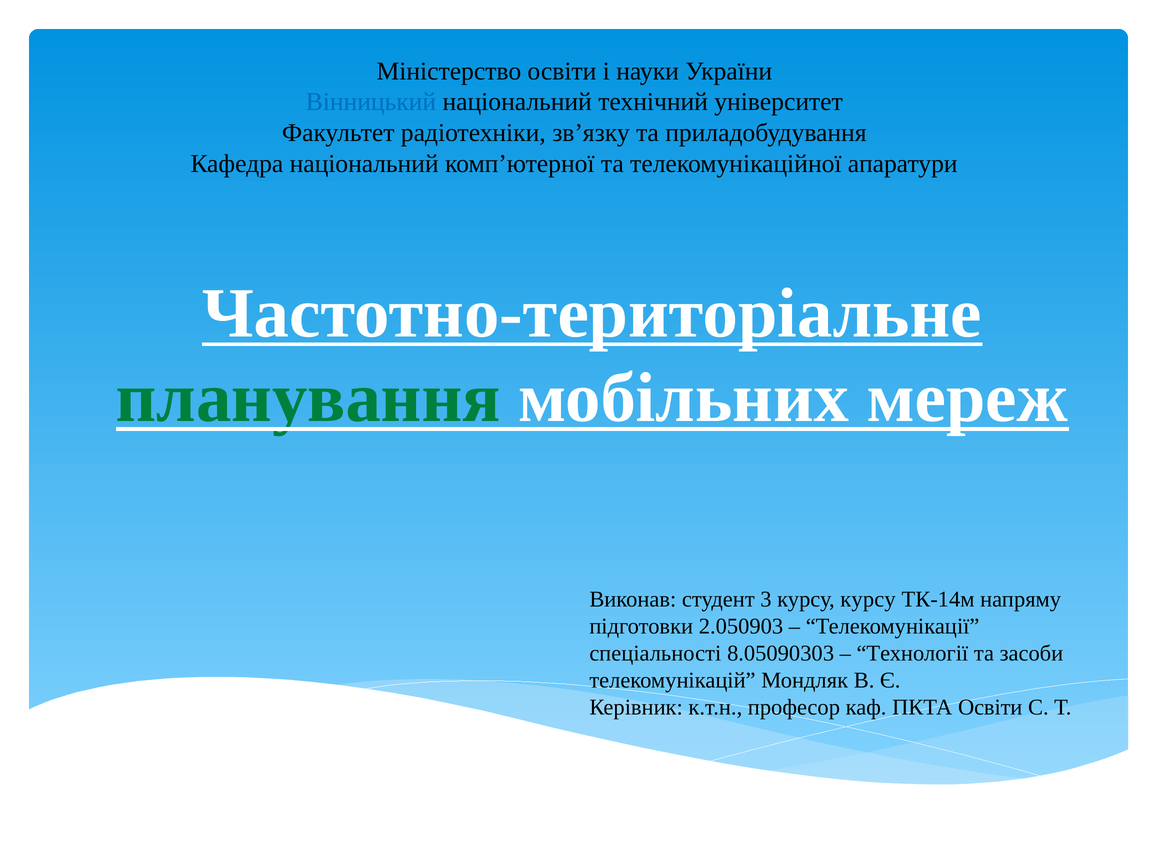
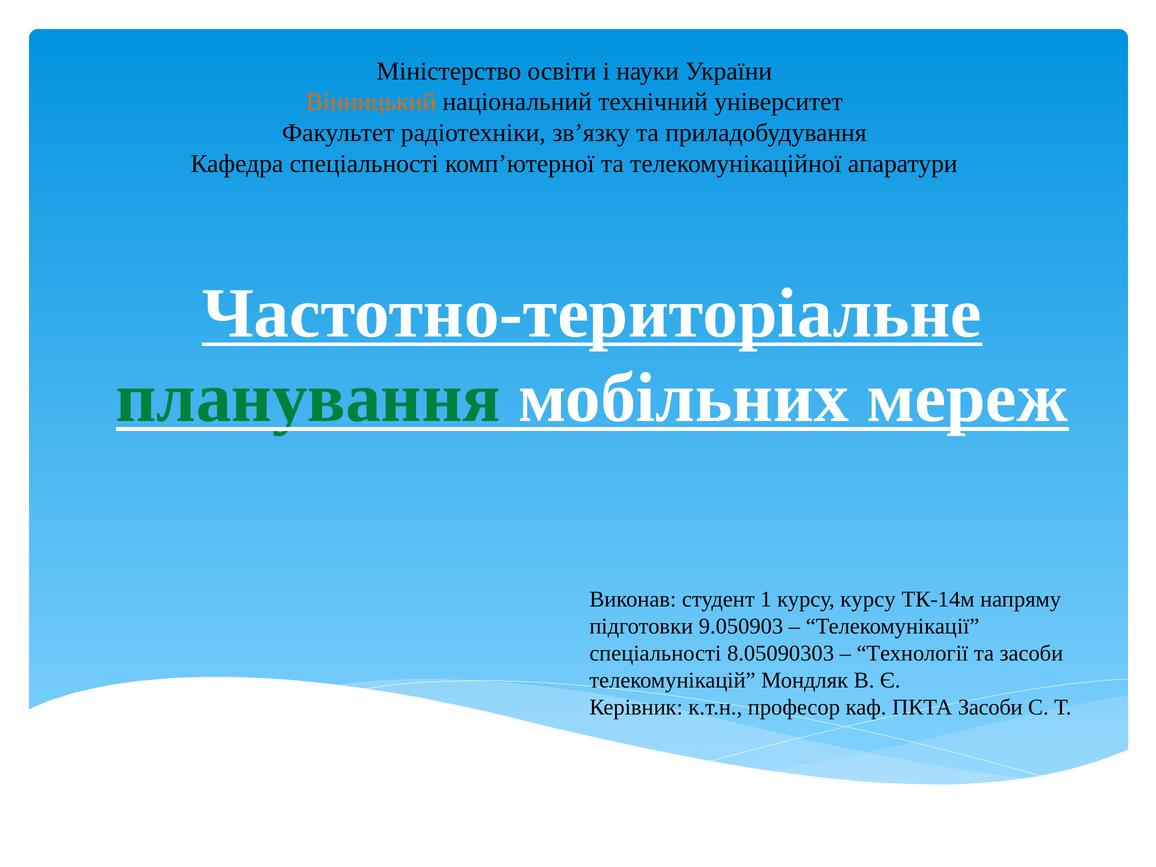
Вінницький colour: blue -> orange (371, 102)
Кафедра національний: національний -> спеціальності (364, 164)
3: 3 -> 1 (766, 599)
2.050903: 2.050903 -> 9.050903 (741, 626)
ПКТА Освіти: Освіти -> Засоби (990, 707)
